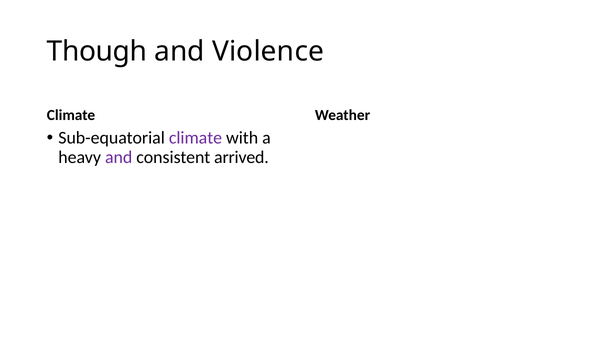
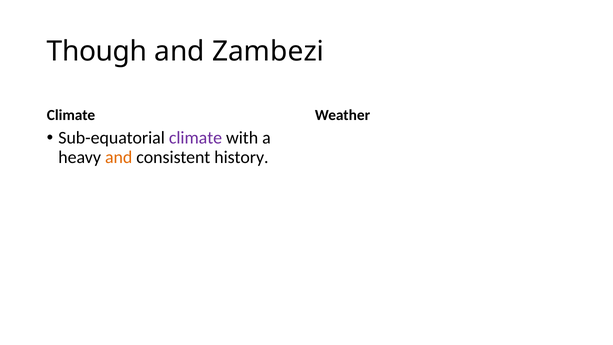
Violence: Violence -> Zambezi (268, 51)
and colour: purple -> orange (119, 157)
arrived: arrived -> history (241, 157)
